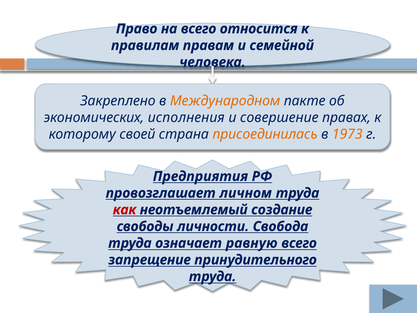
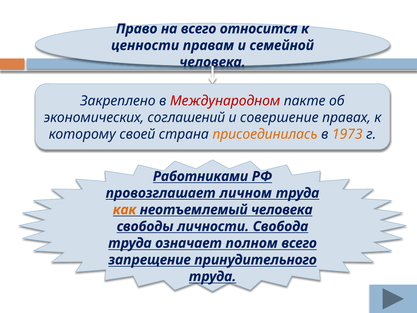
правилам: правилам -> ценности (145, 45)
Международном colour: orange -> red (225, 101)
исполнения: исполнения -> соглашений (186, 117)
Предприятия: Предприятия -> Работниками (201, 176)
как colour: red -> orange (125, 210)
неотъемлемый создание: создание -> человека (282, 210)
равную: равную -> полном (252, 243)
